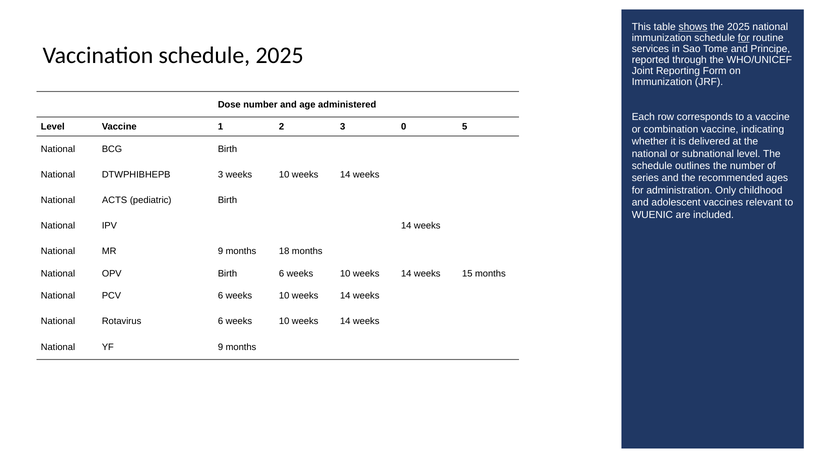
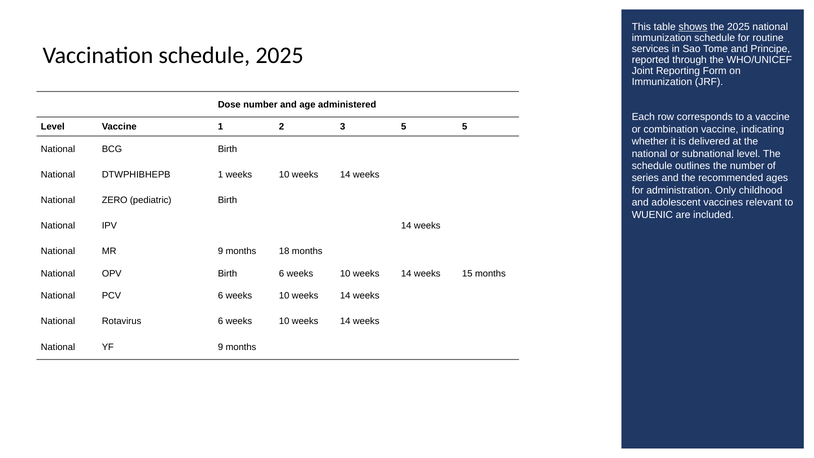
for underline: present -> none (744, 38)
3 0: 0 -> 5 (404, 127)
DTWPHIBHEPB 3: 3 -> 1 (220, 175)
ACTS: ACTS -> ZERO (115, 200)
